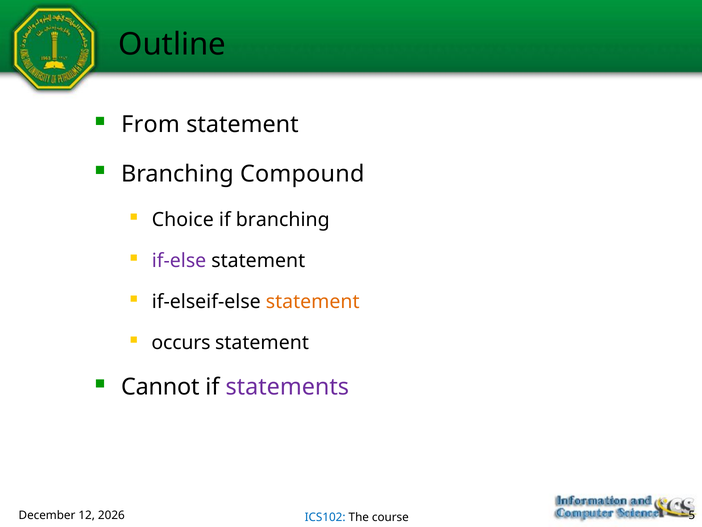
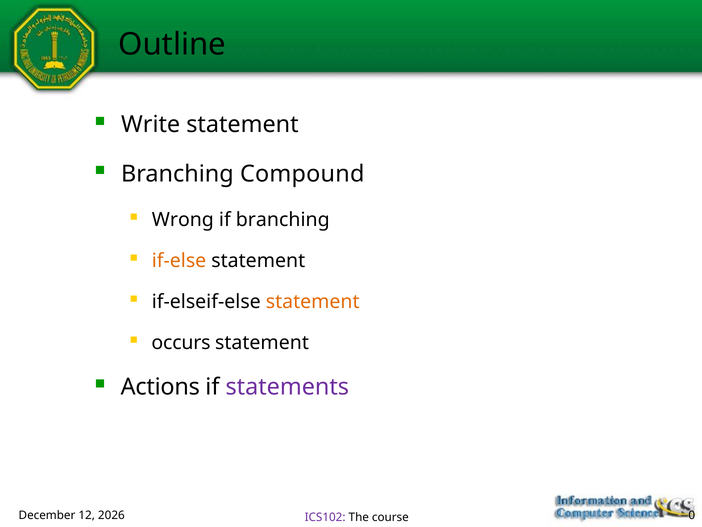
From: From -> Write (151, 124)
Choice: Choice -> Wrong (183, 219)
if-else colour: purple -> orange (179, 260)
Cannot: Cannot -> Actions (160, 387)
ICS102 colour: blue -> purple (325, 517)
5: 5 -> 0 (692, 515)
